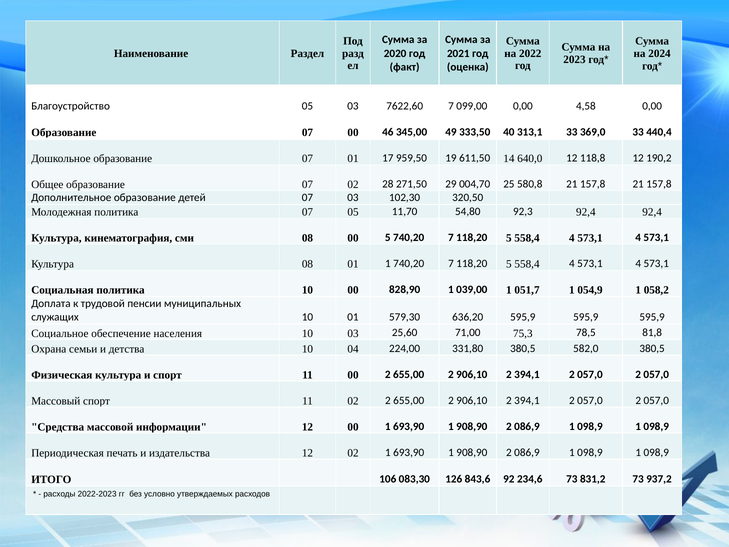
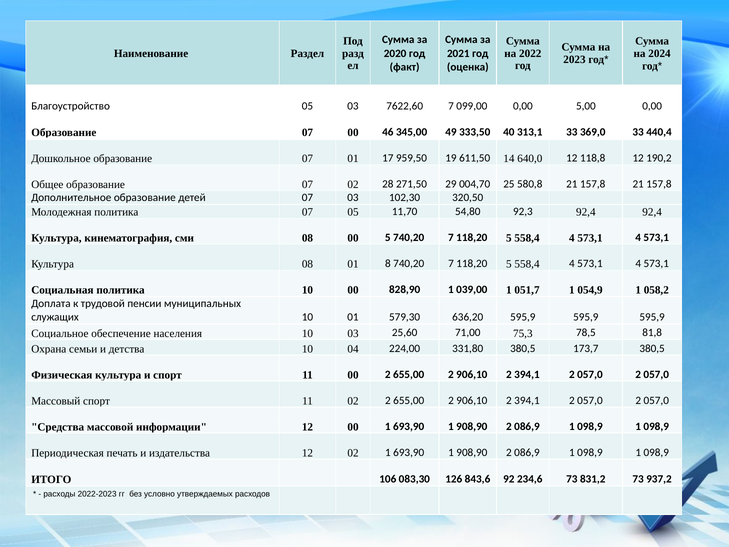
4,58: 4,58 -> 5,00 (586, 106)
01 1: 1 -> 8 (388, 263)
582,0: 582,0 -> 173,7 (586, 348)
